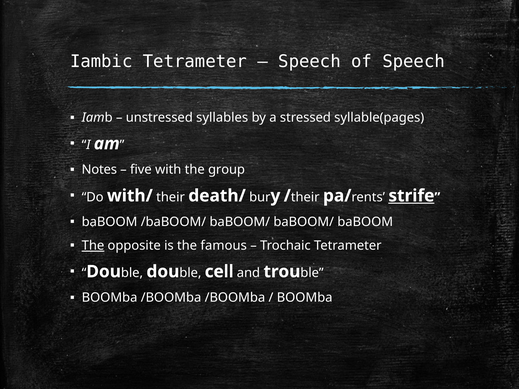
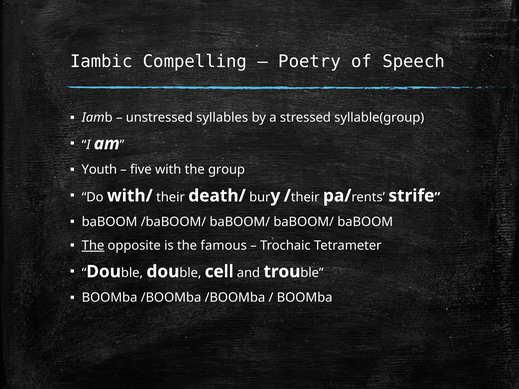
Iambic Tetrameter: Tetrameter -> Compelling (195, 61)
Speech: Speech -> Poetry (310, 61)
syllable(pages: syllable(pages -> syllable(group (379, 118)
Notes: Notes -> Youth (99, 170)
strife underline: present -> none (411, 196)
